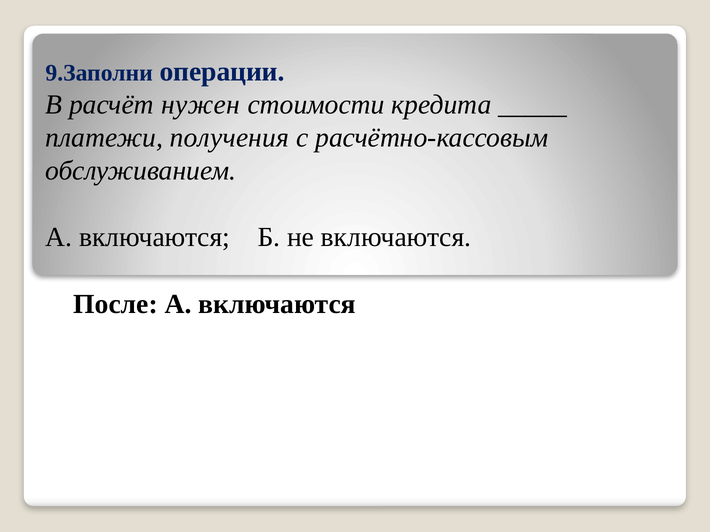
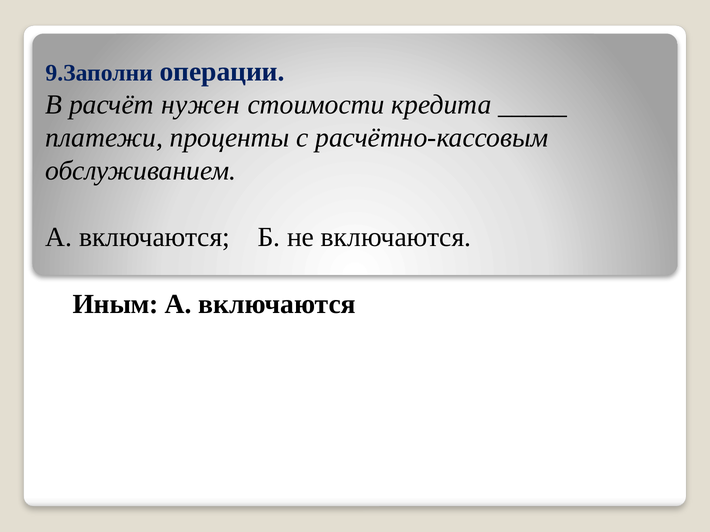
получения: получения -> проценты (230, 138)
После: После -> Иным (116, 305)
